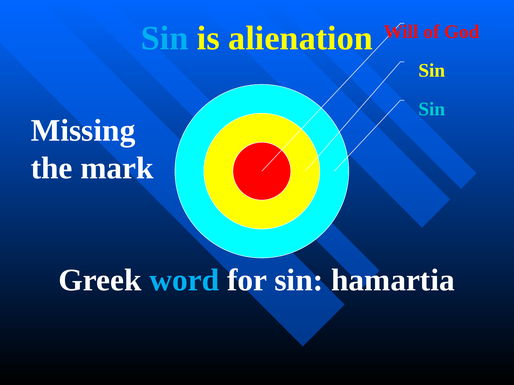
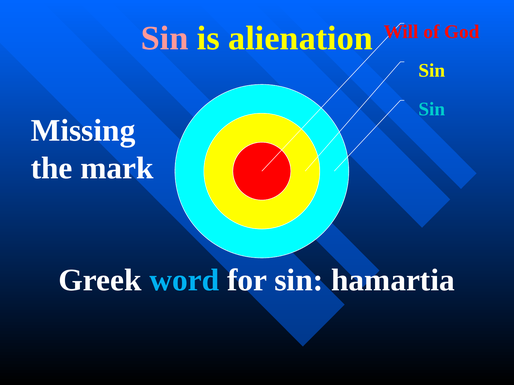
Sin colour: light blue -> pink (165, 38)
